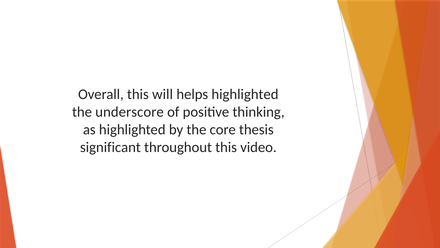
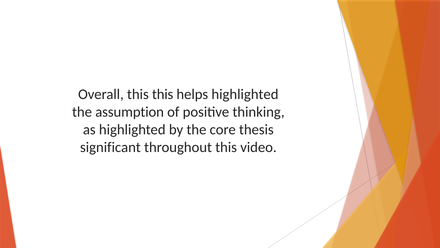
this will: will -> this (163, 94)
underscore: underscore -> assumption (130, 112)
